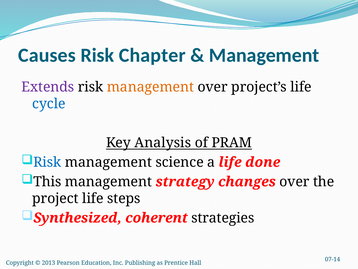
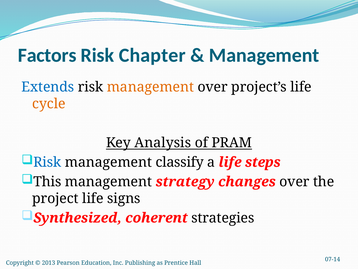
Causes: Causes -> Factors (47, 55)
Extends colour: purple -> blue (48, 87)
cycle colour: blue -> orange (49, 104)
science: science -> classify (180, 162)
done: done -> steps (263, 162)
steps: steps -> signs (124, 198)
